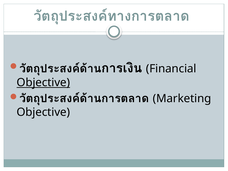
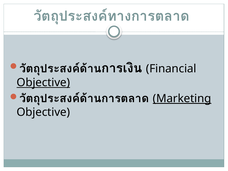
Marketing underline: none -> present (182, 99)
